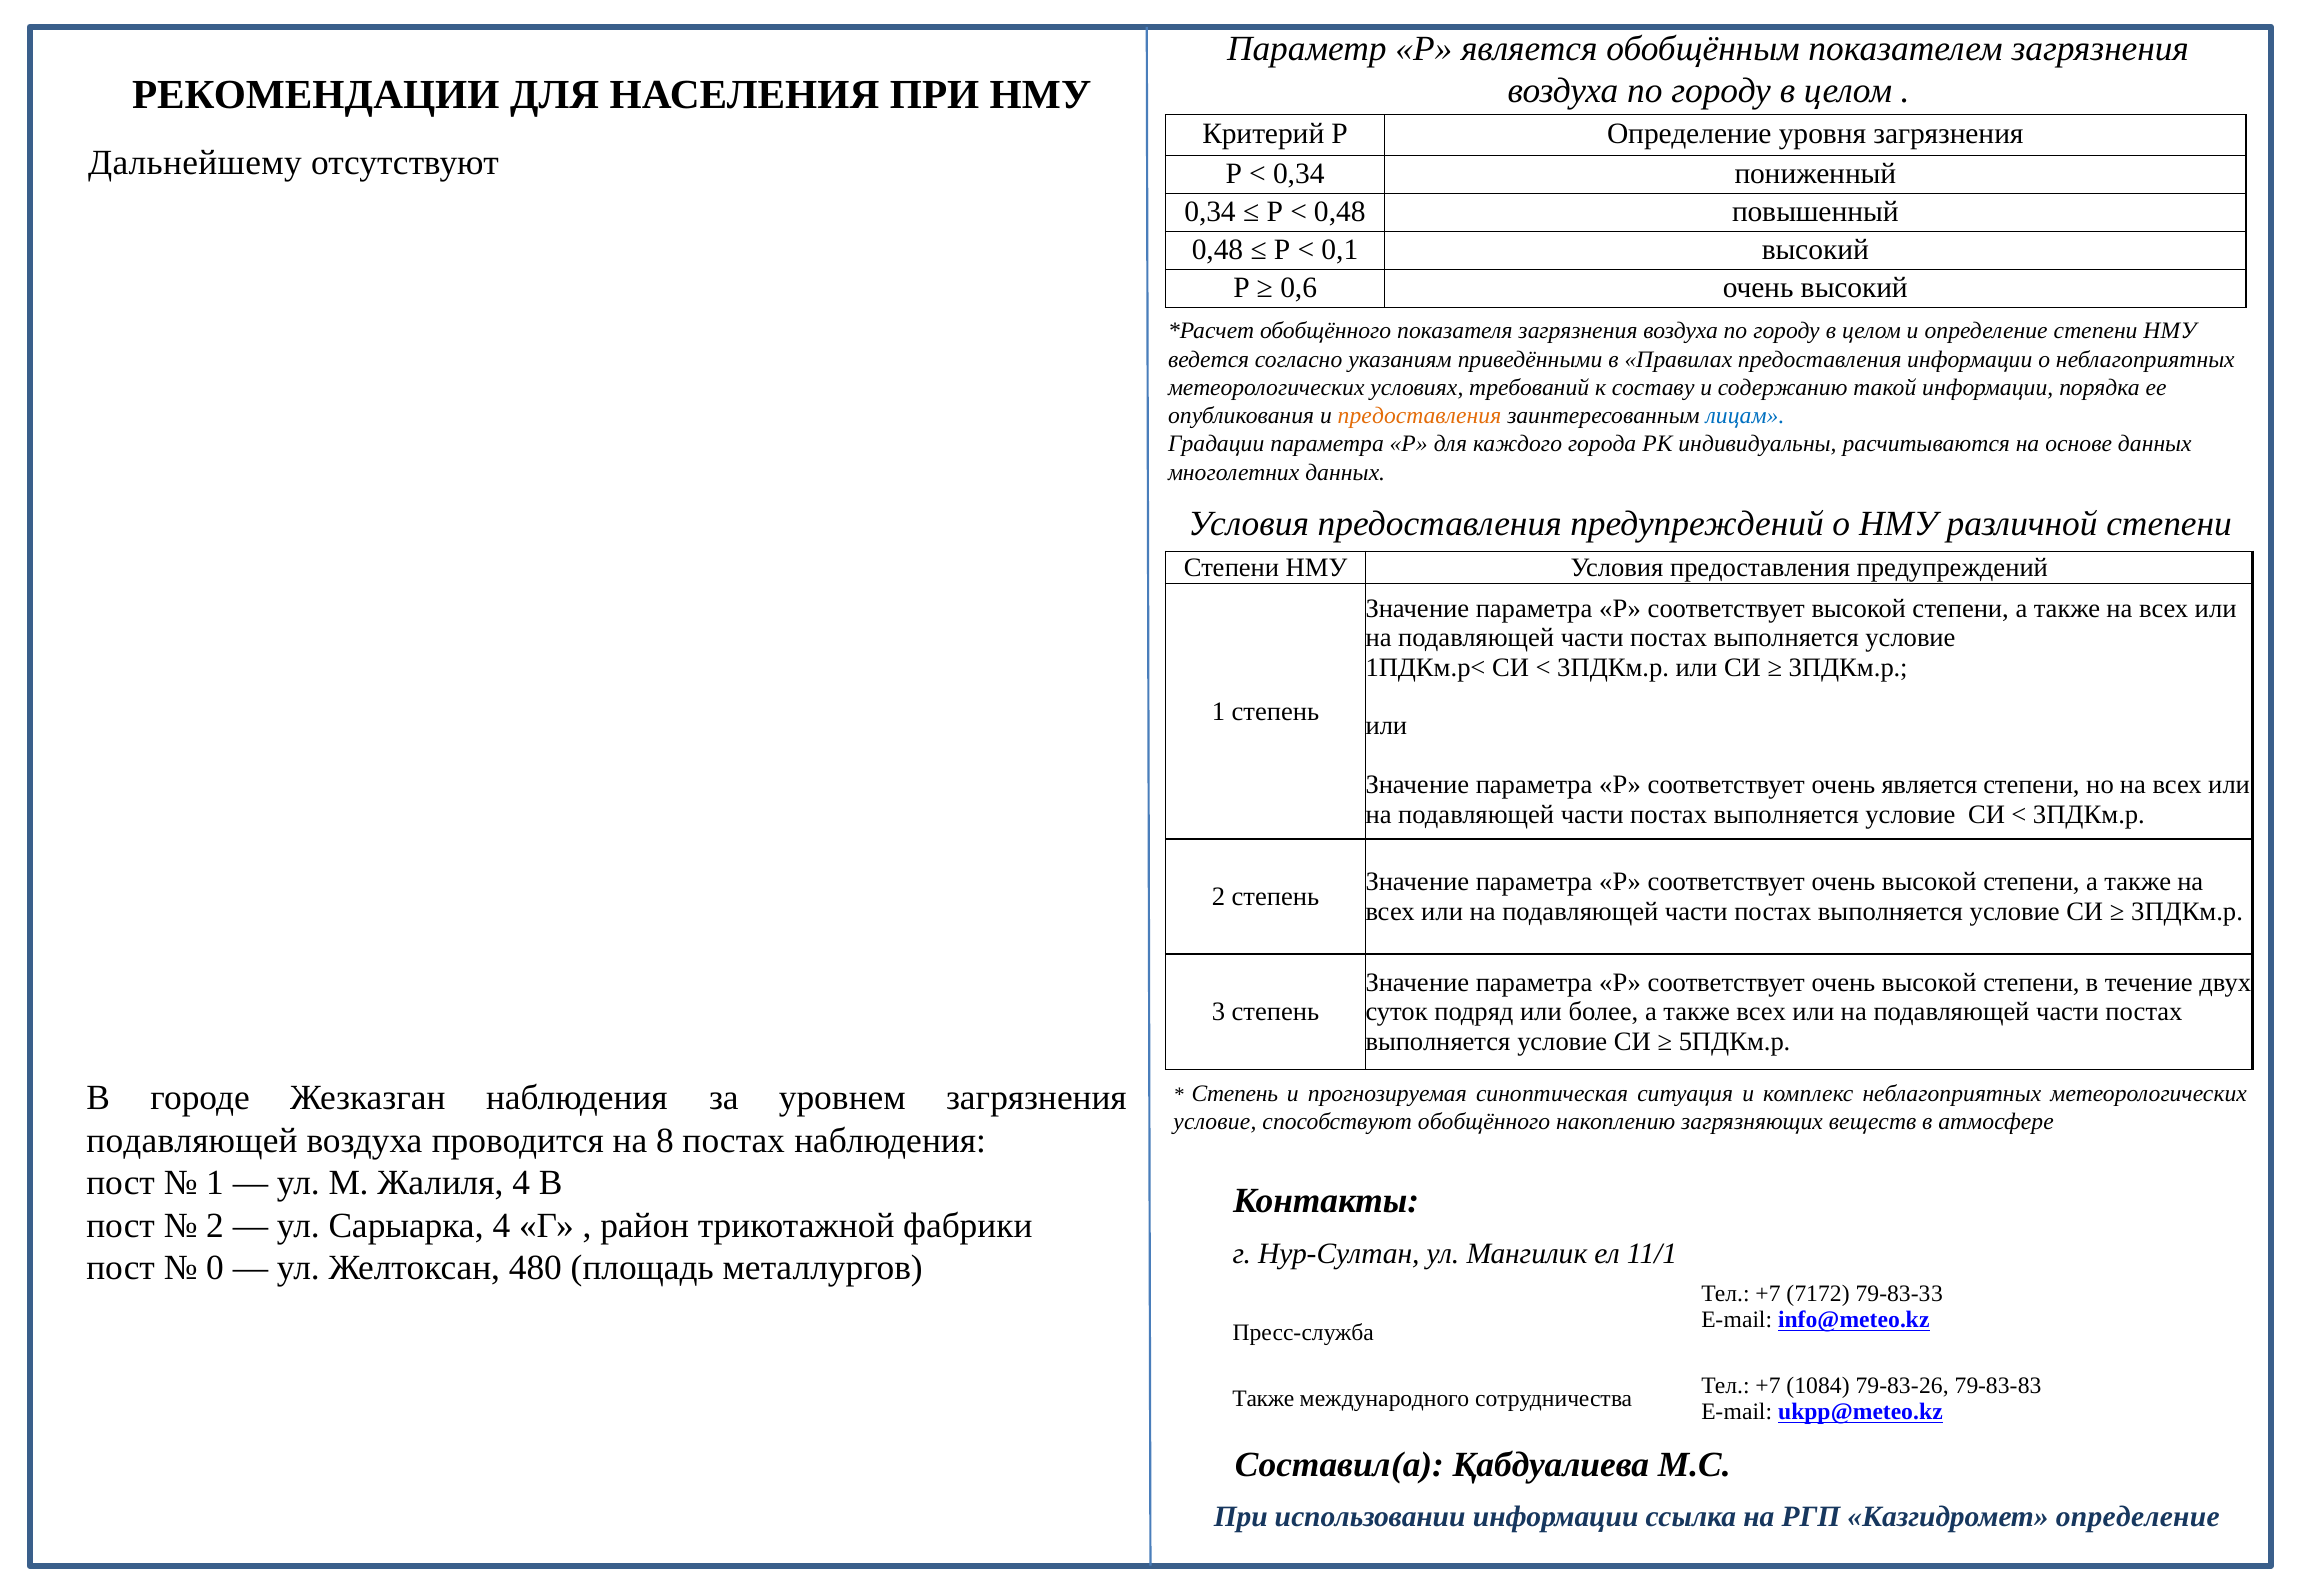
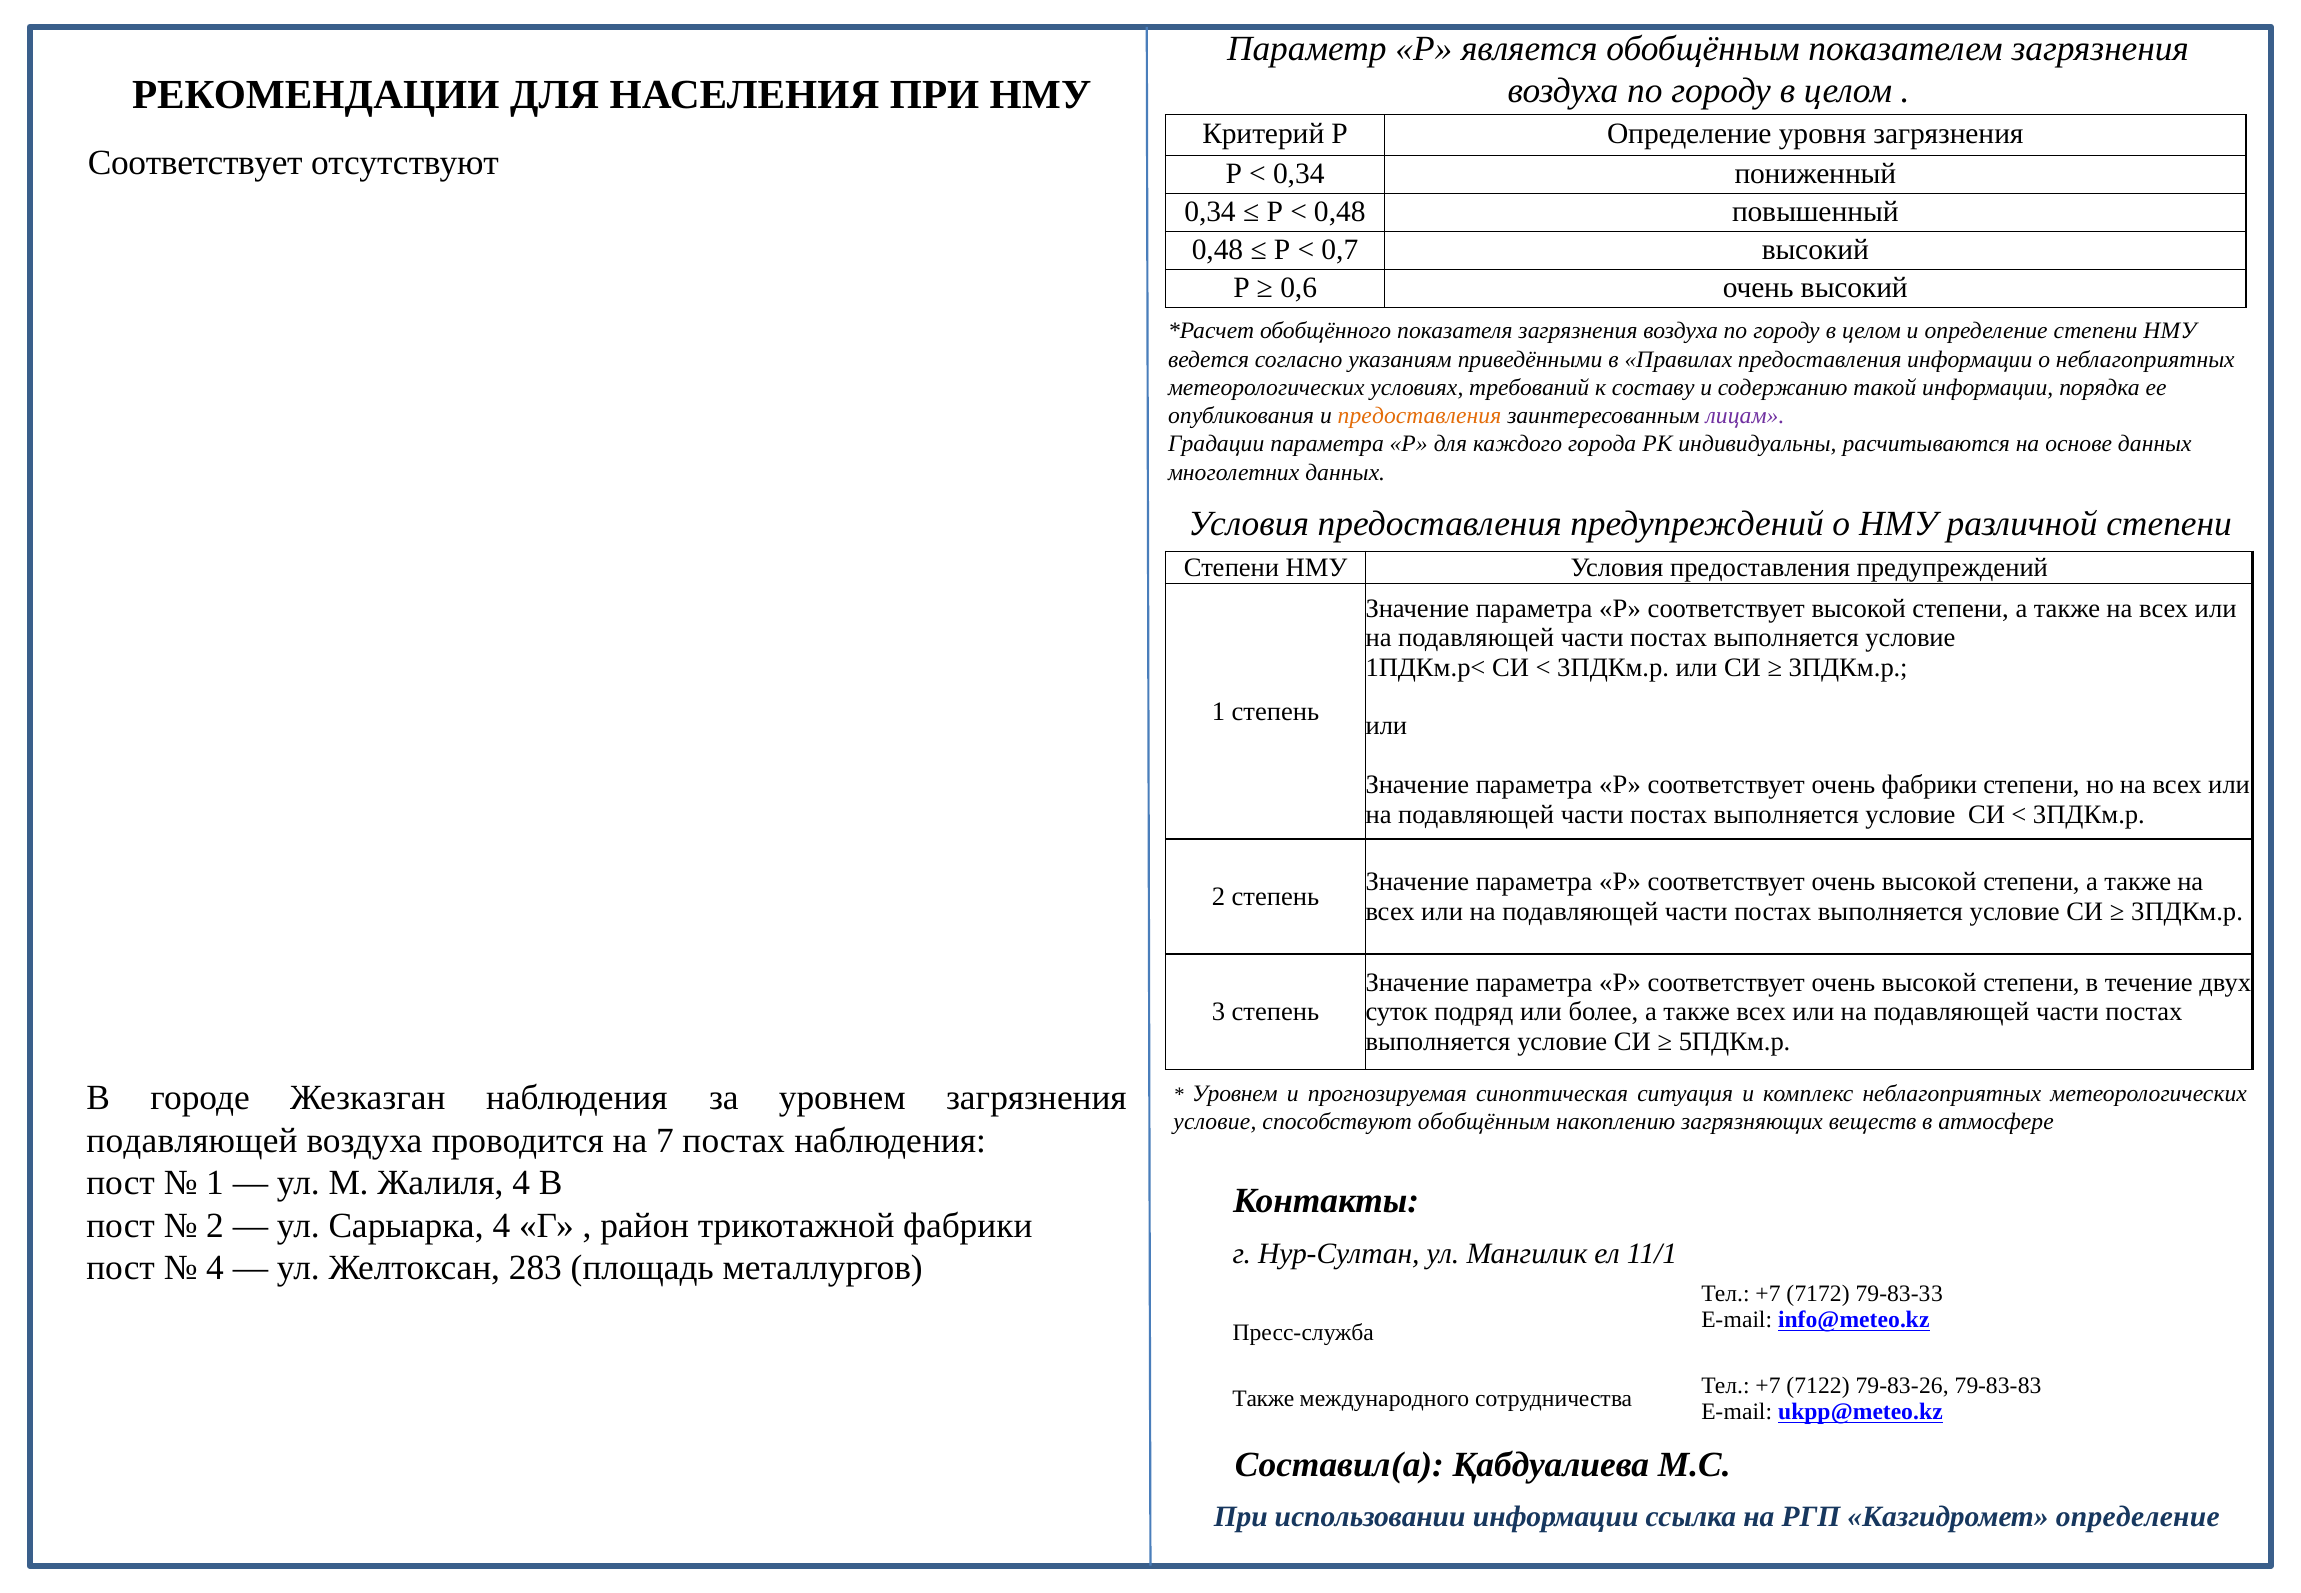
Дальнейшему: Дальнейшему -> Соответствует (195, 163)
0,1: 0,1 -> 0,7 (1340, 250)
лицам colour: blue -> purple (1745, 416)
очень является: является -> фабрики (1929, 785)
Степень: Степень -> Уровнем (1235, 1093)
способствуют обобщённого: обобщённого -> обобщённым (1484, 1122)
8: 8 -> 7 (665, 1141)
0: 0 -> 4 (215, 1268)
480: 480 -> 283 (535, 1268)
1084: 1084 -> 7122 (1818, 1386)
